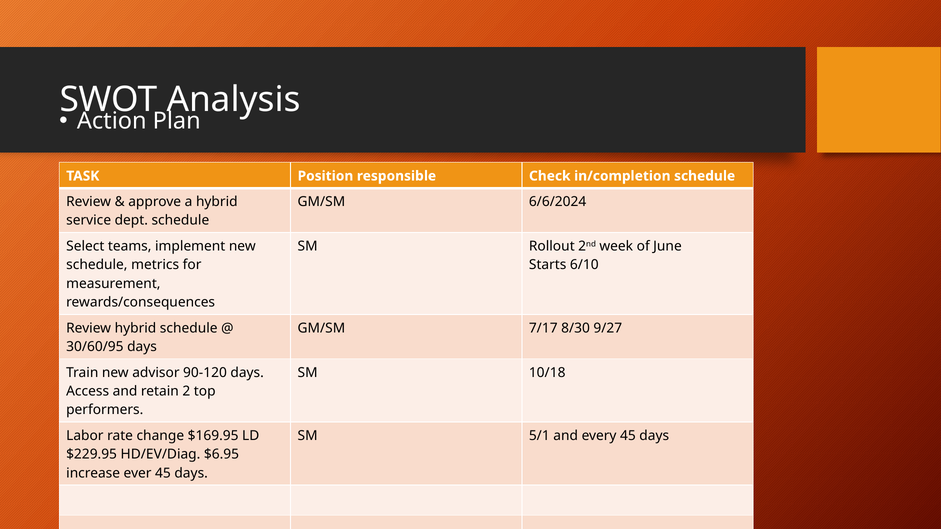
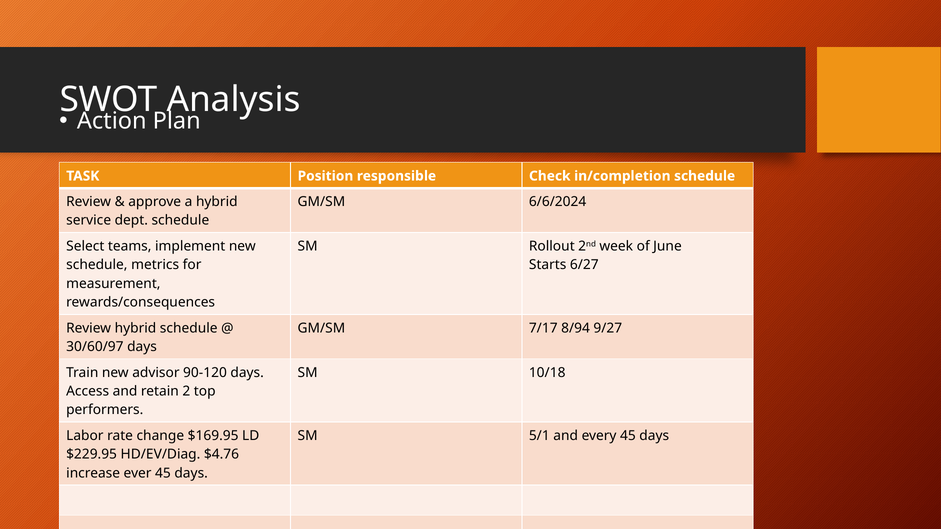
6/10: 6/10 -> 6/27 (584, 265)
8/30: 8/30 -> 8/94 (576, 328)
30/60/95: 30/60/95 -> 30/60/97 (95, 347)
$6.95: $6.95 -> $4.76 (222, 455)
